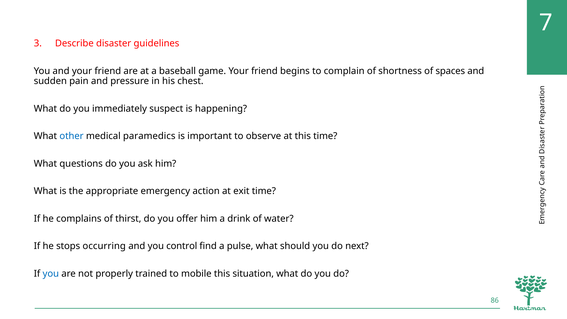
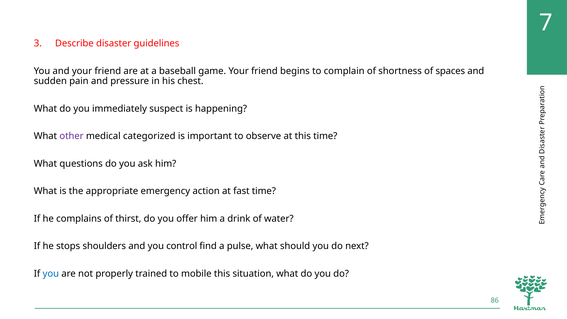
other colour: blue -> purple (72, 136)
paramedics: paramedics -> categorized (149, 136)
exit: exit -> fast (241, 191)
occurring: occurring -> shoulders (104, 246)
